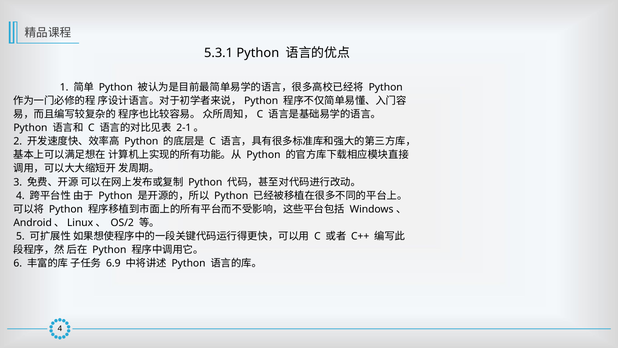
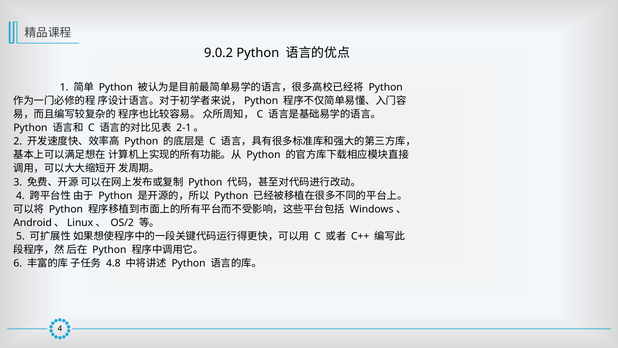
5.3.1: 5.3.1 -> 9.0.2 (219, 53)
6.9: 6.9 -> 4.8 (113, 263)
